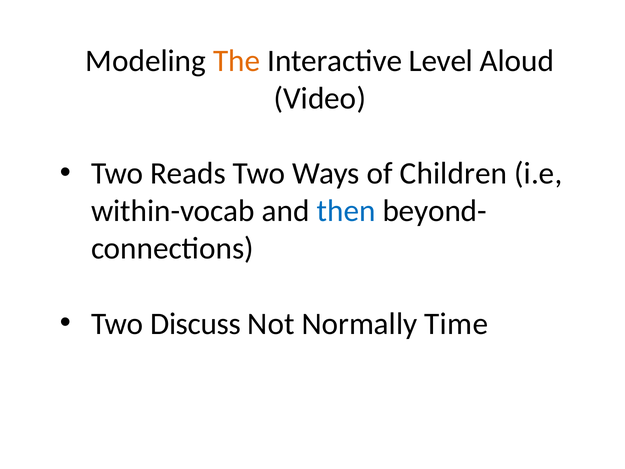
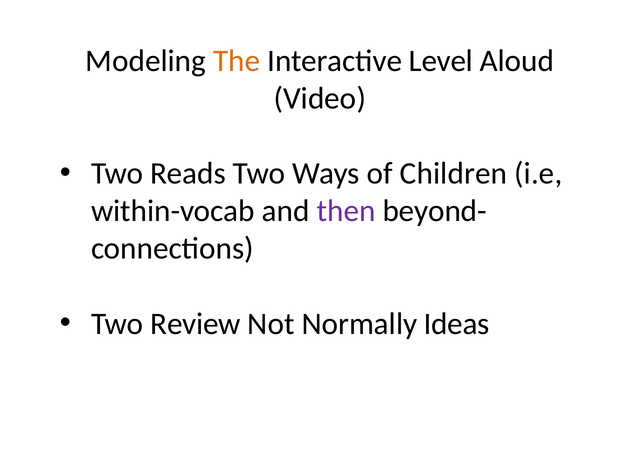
then colour: blue -> purple (346, 211)
Discuss: Discuss -> Review (196, 324)
Time: Time -> Ideas (457, 324)
